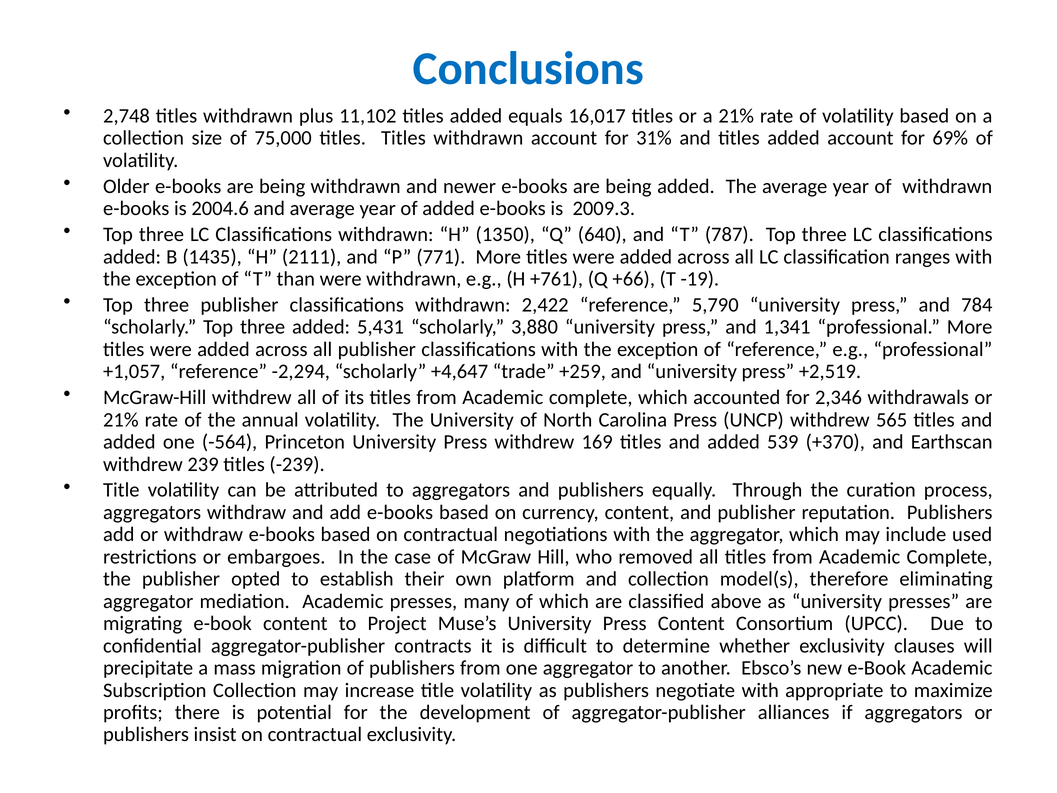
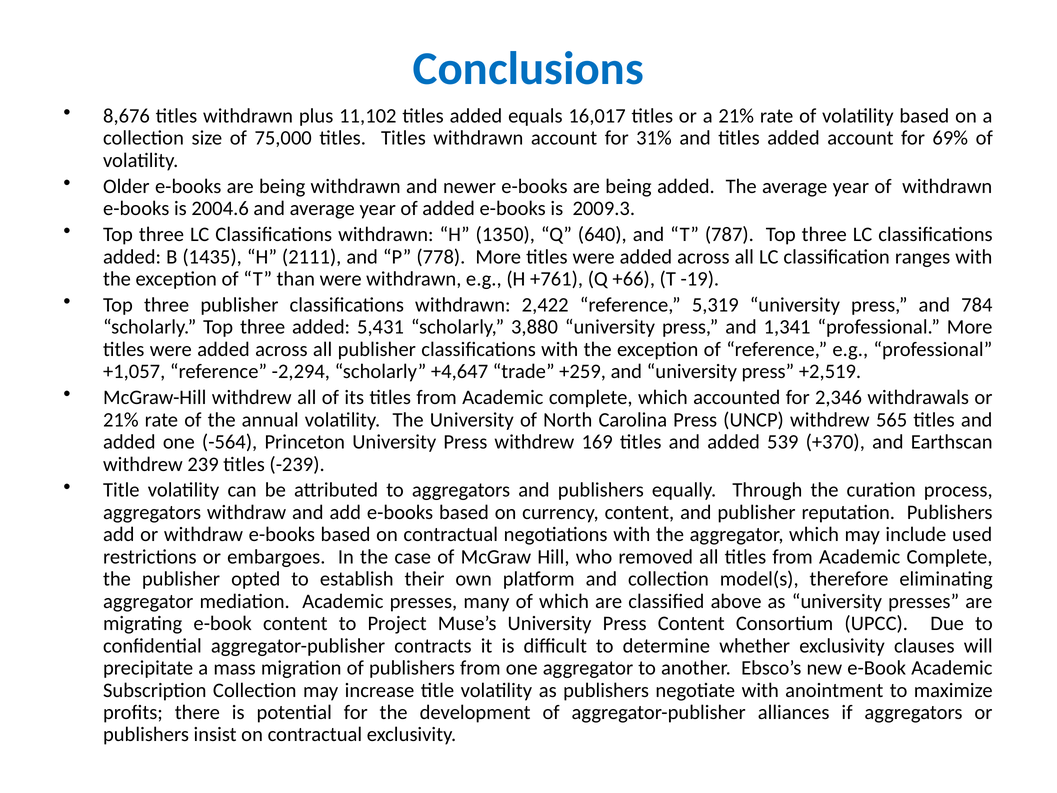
2,748: 2,748 -> 8,676 (126, 116)
771: 771 -> 778 (441, 257)
5,790: 5,790 -> 5,319 (715, 305)
appropriate: appropriate -> anointment (834, 690)
